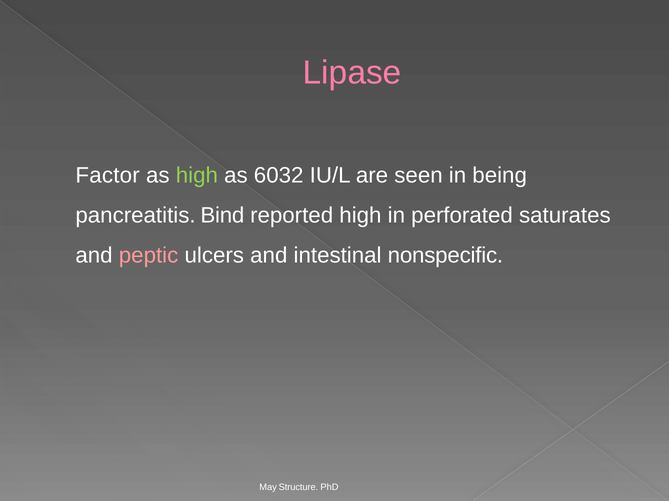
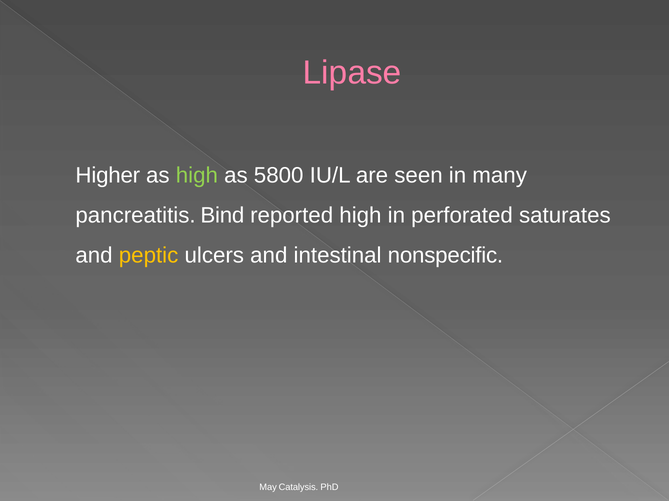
Factor: Factor -> Higher (108, 175)
6032: 6032 -> 5800 (279, 175)
being: being -> many (500, 175)
peptic colour: pink -> yellow (149, 256)
Structure: Structure -> Catalysis (298, 488)
